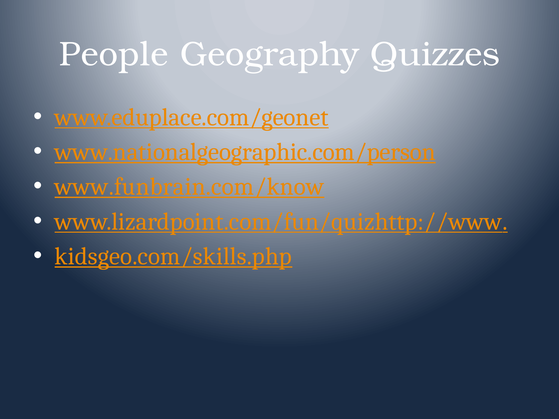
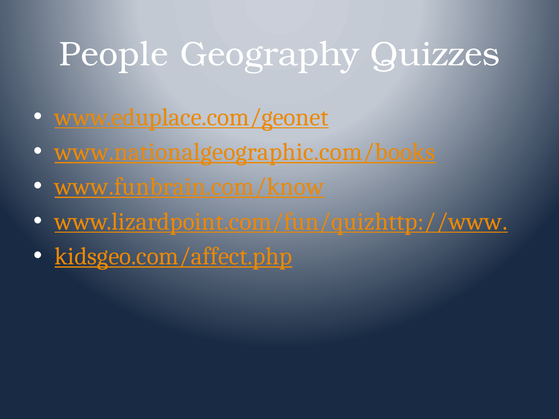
www.nationalgeographic.com/person: www.nationalgeographic.com/person -> www.nationalgeographic.com/books (245, 152)
kidsgeo.com/skills.php: kidsgeo.com/skills.php -> kidsgeo.com/affect.php (173, 256)
